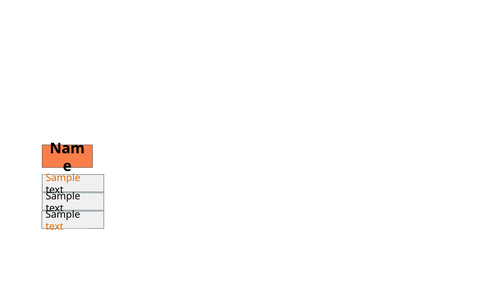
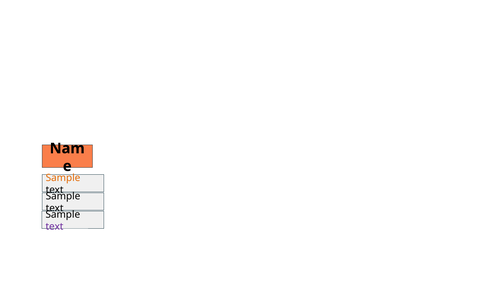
text colour: orange -> purple (54, 226)
